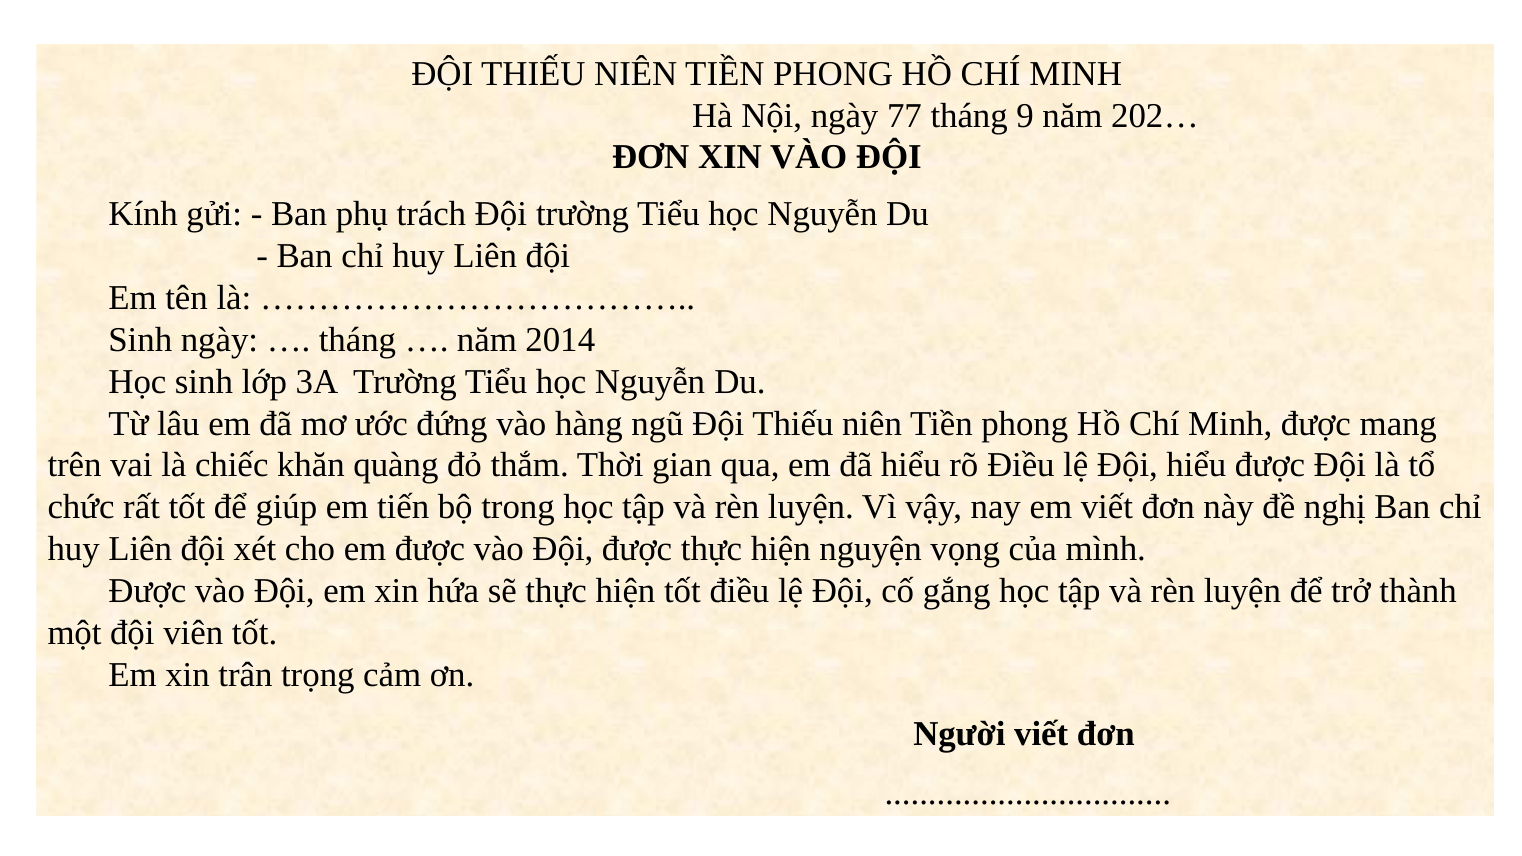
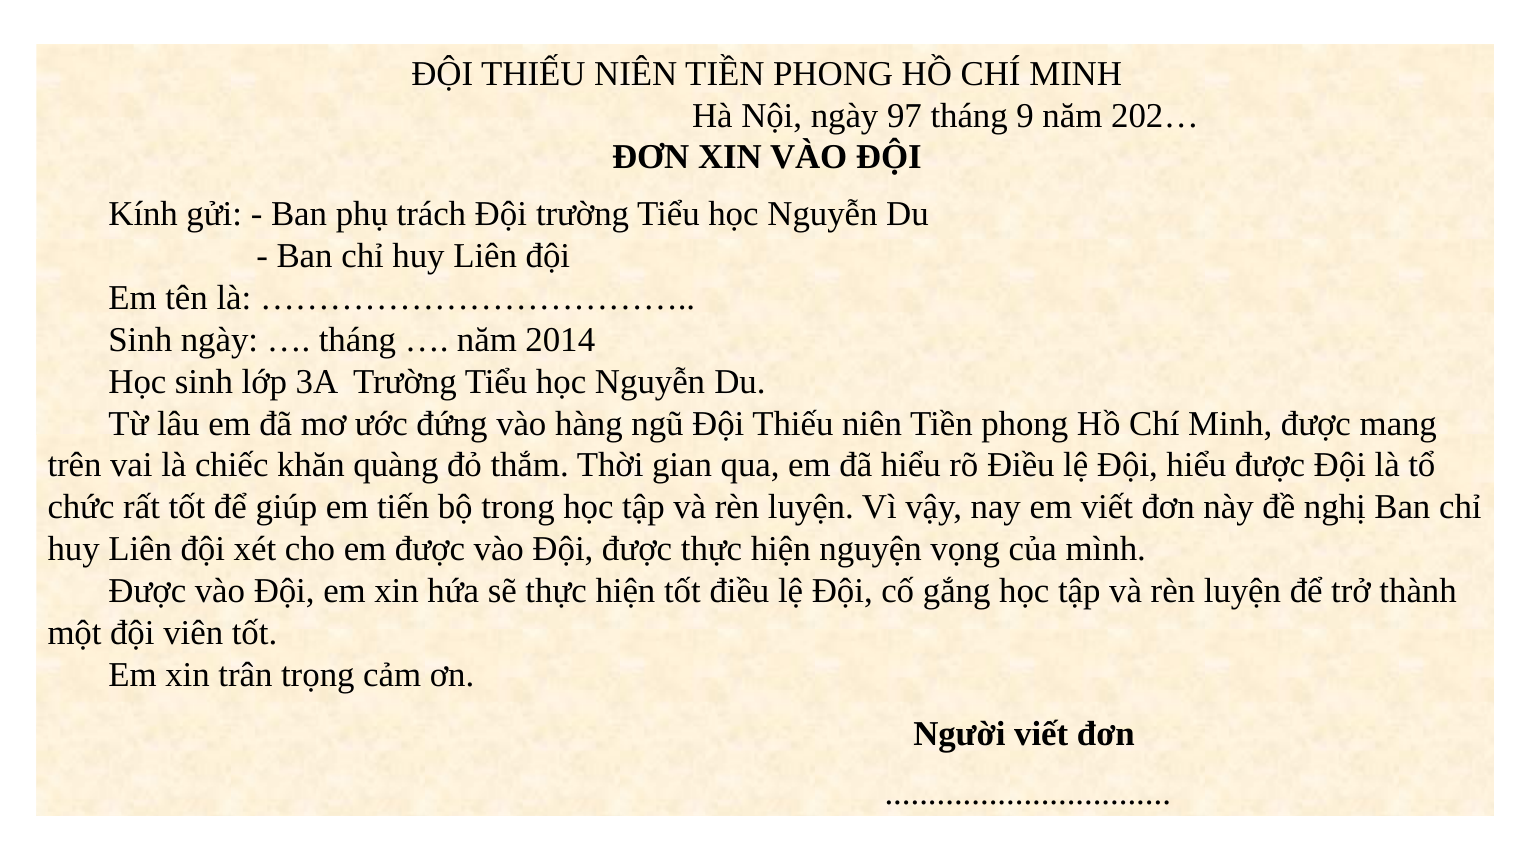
77: 77 -> 97 (904, 116)
